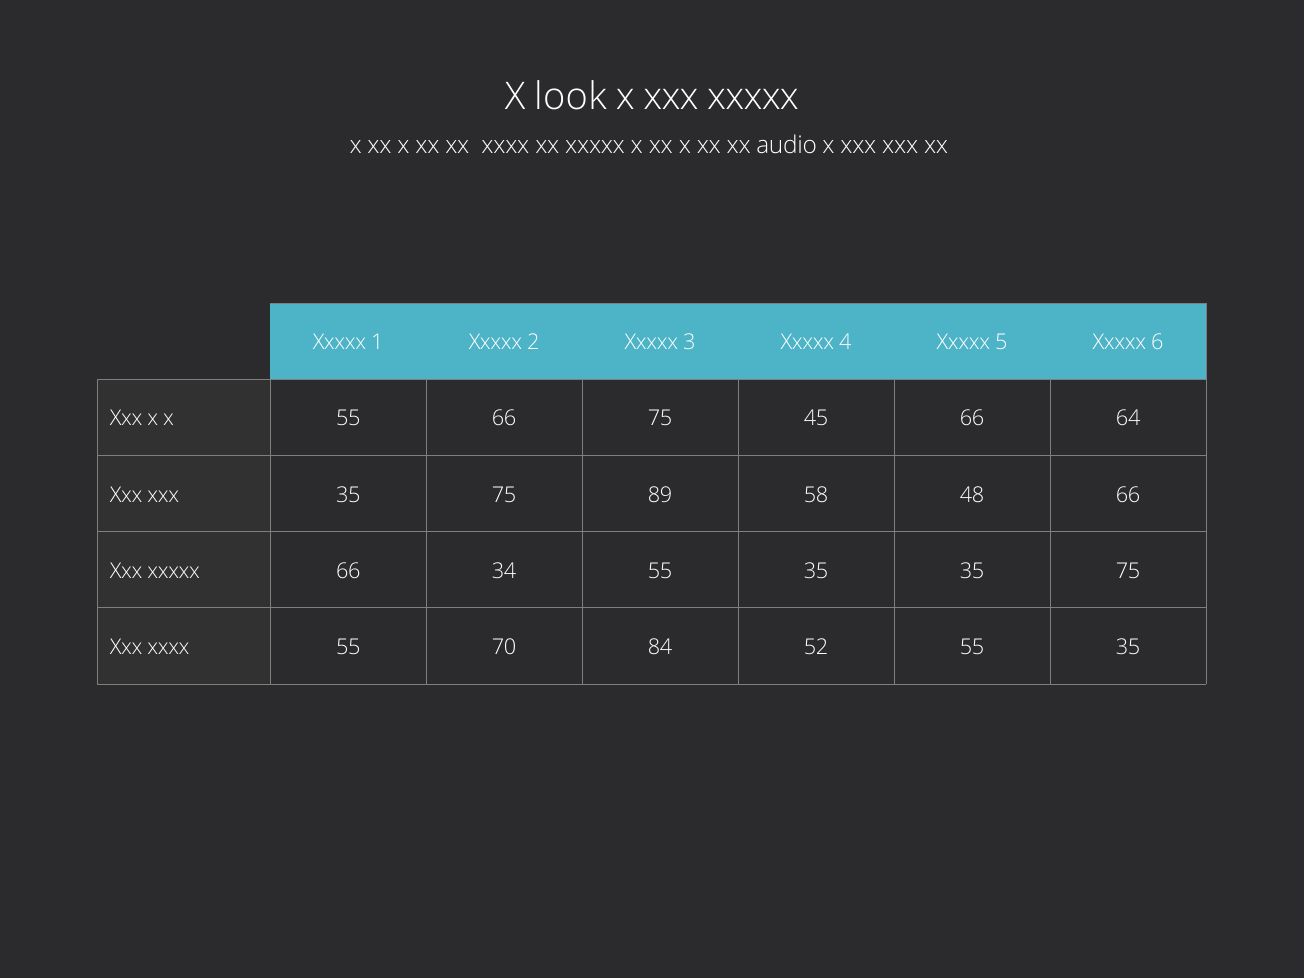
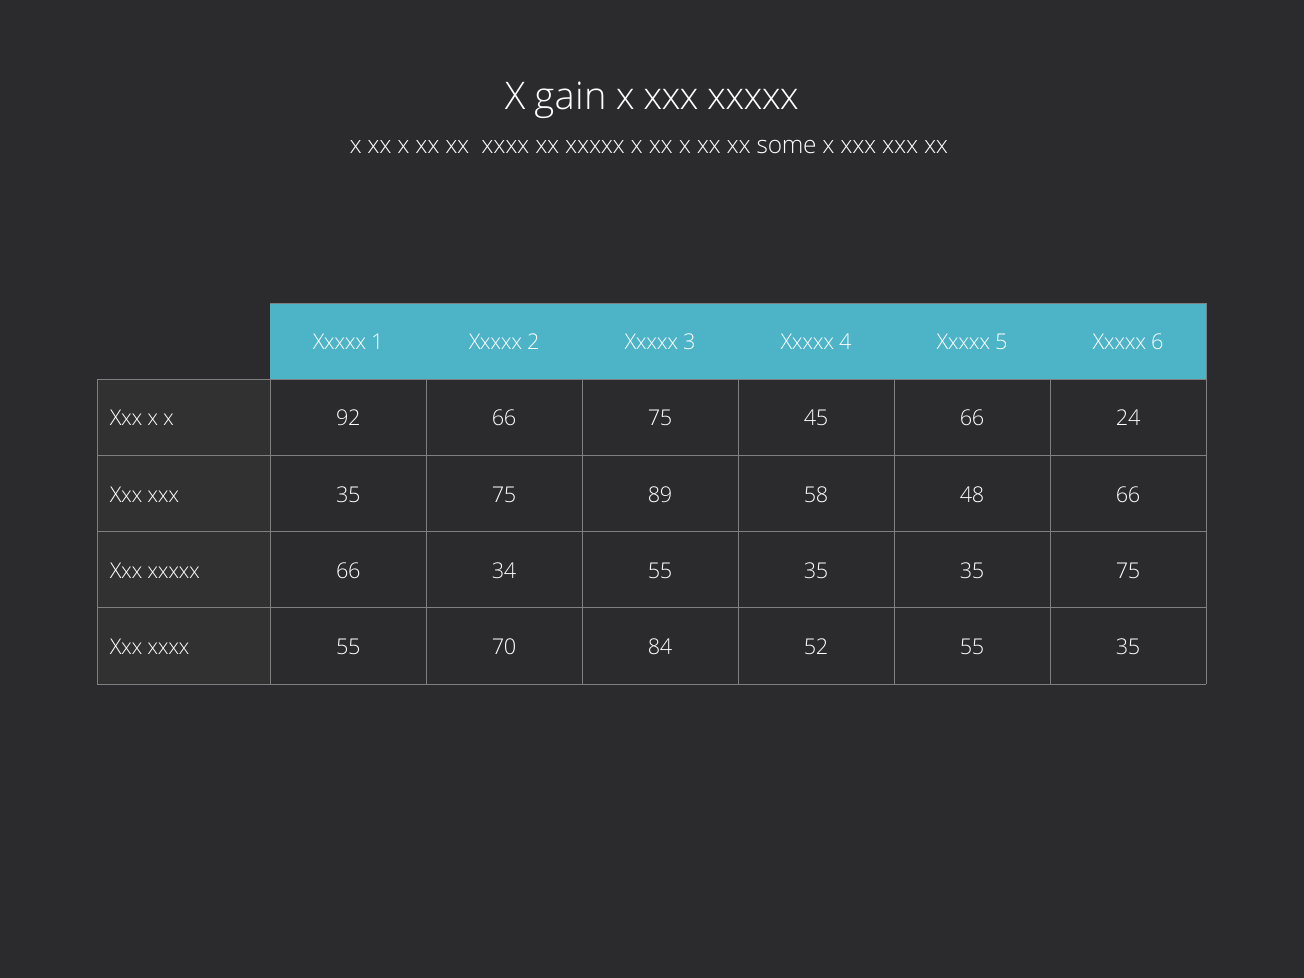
look: look -> gain (570, 97)
audio: audio -> some (787, 145)
x 55: 55 -> 92 (348, 419)
64: 64 -> 24 (1128, 419)
